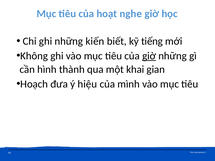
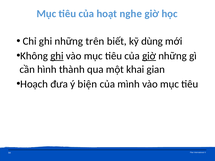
kiến: kiến -> trên (95, 41)
tiếng: tiếng -> dùng (152, 41)
ghi underline: none -> present (57, 56)
hiệu: hiệu -> biện (87, 84)
